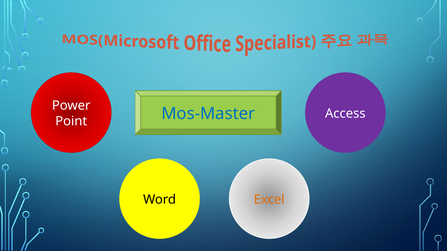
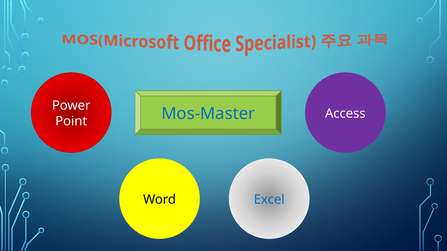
Excel colour: orange -> blue (269, 200)
